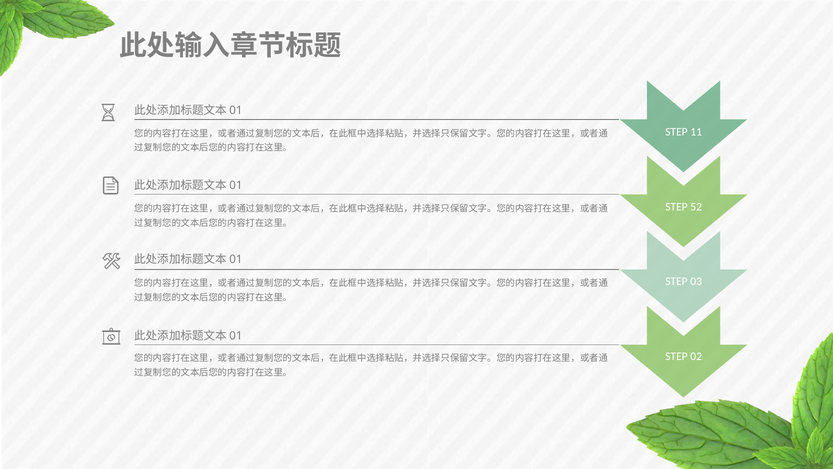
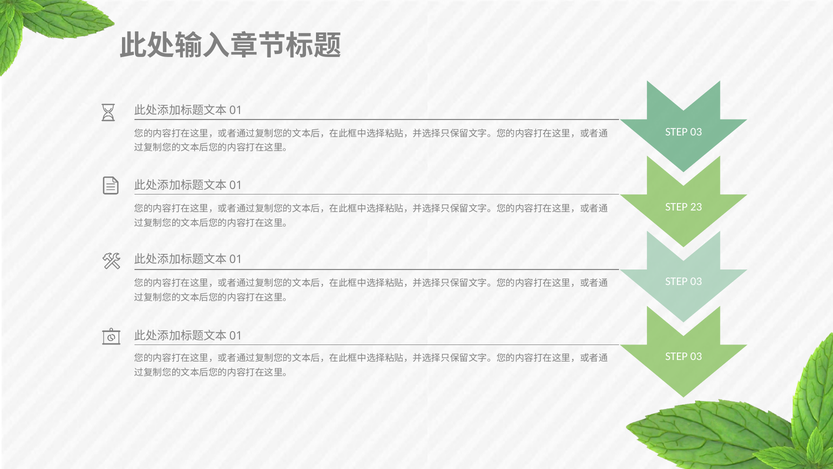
11: 11 -> 03 (696, 132)
52: 52 -> 23 (696, 207)
02: 02 -> 03 (696, 356)
